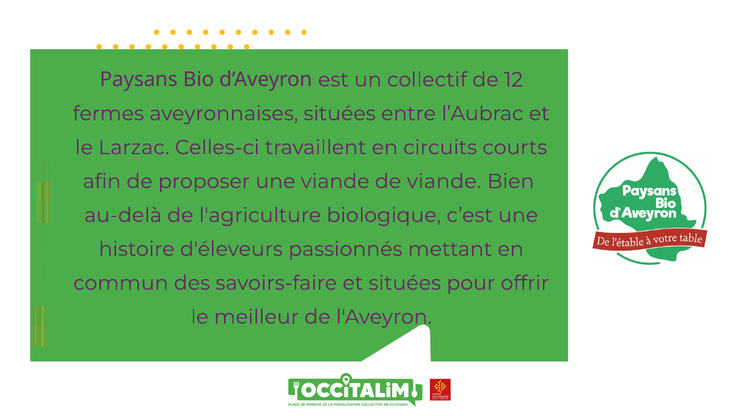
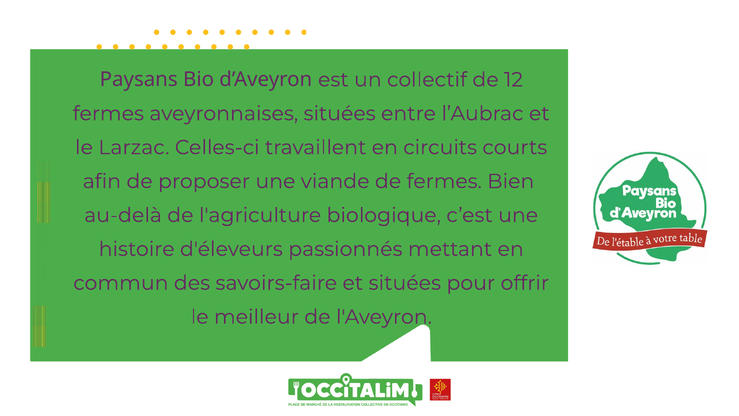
de viande: viande -> fermes (444, 181)
